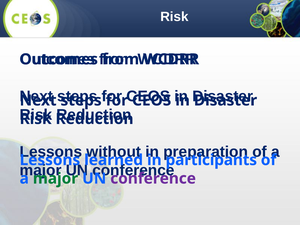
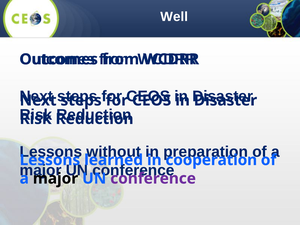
Risk: Risk -> Well (174, 17)
participants: participants -> cooperation (211, 160)
major colour: green -> black (55, 179)
